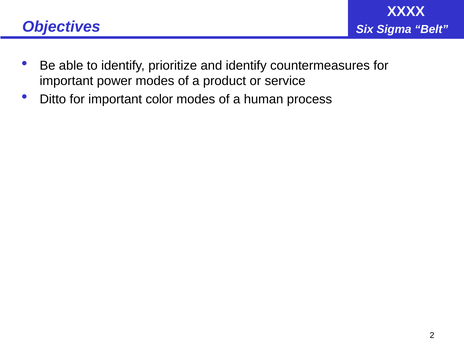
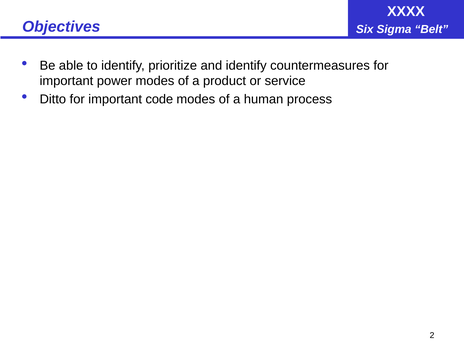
color: color -> code (159, 99)
